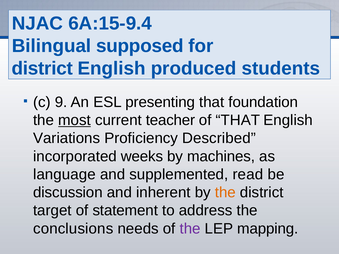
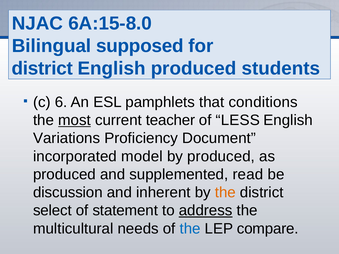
6A:15-9.4: 6A:15-9.4 -> 6A:15-8.0 (110, 23)
9: 9 -> 6 (61, 102)
presenting: presenting -> pamphlets (160, 102)
foundation: foundation -> conditions (263, 102)
of THAT: THAT -> LESS (238, 120)
Described: Described -> Document (219, 138)
weeks: weeks -> model (142, 156)
by machines: machines -> produced (221, 156)
language: language -> produced (64, 175)
target: target -> select (52, 211)
address underline: none -> present (206, 211)
conclusions: conclusions -> multicultural (73, 229)
the colour: purple -> blue (190, 229)
mapping: mapping -> compare (268, 229)
